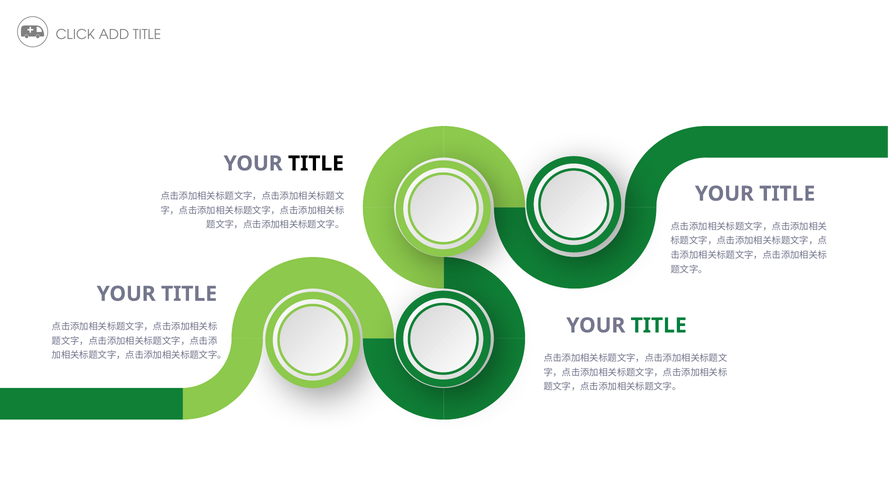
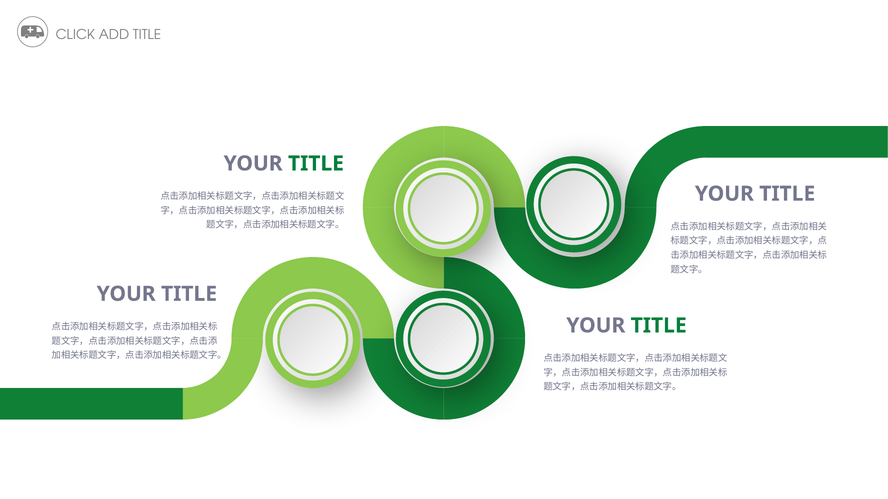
TITLE colour: black -> green (316, 164)
